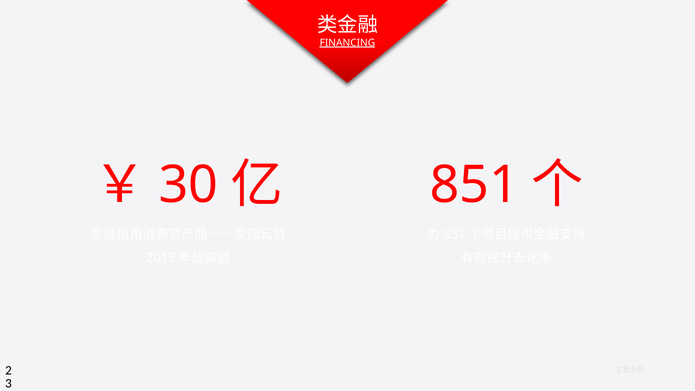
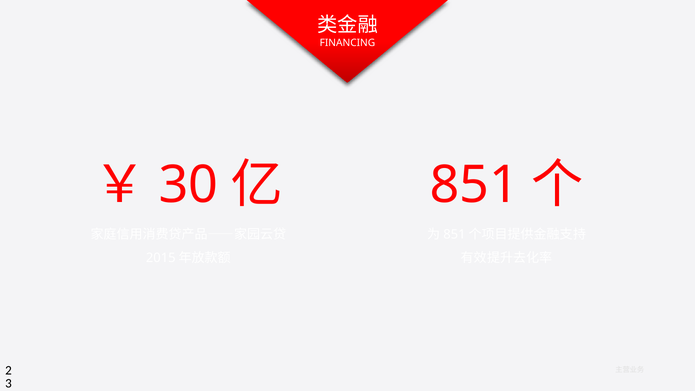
FINANCING underline: present -> none (347, 43)
